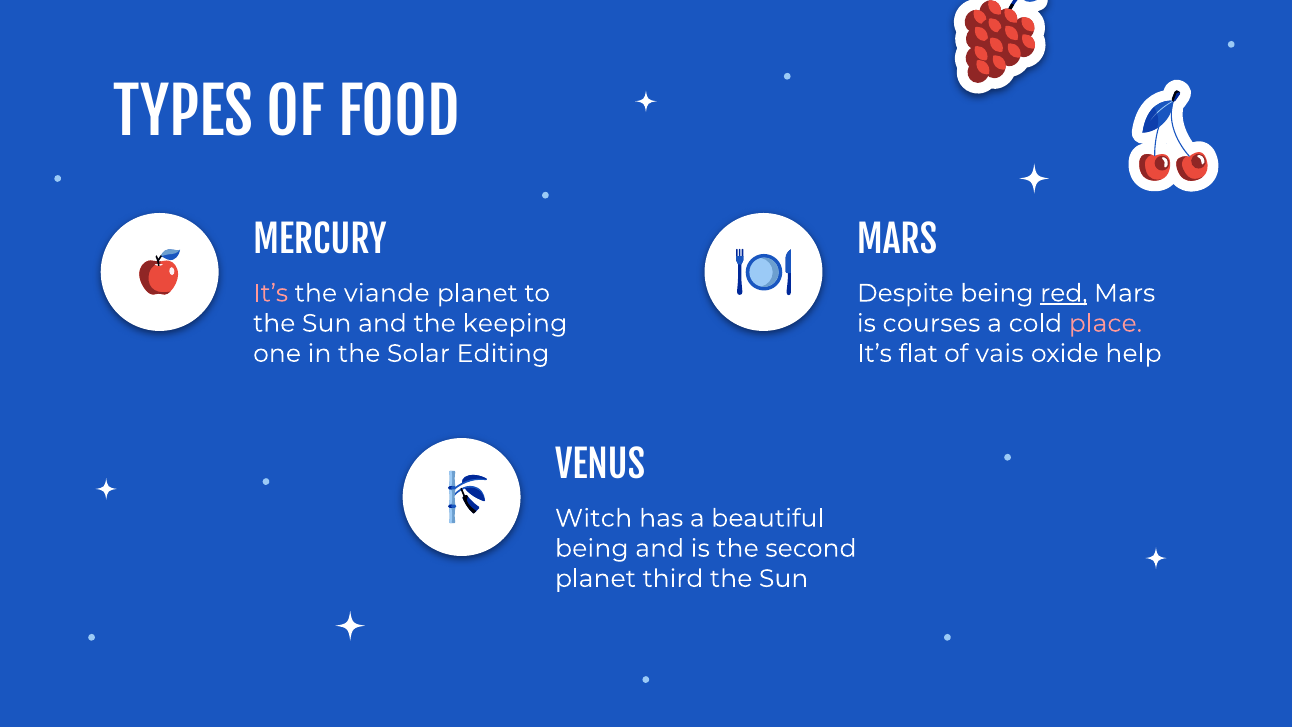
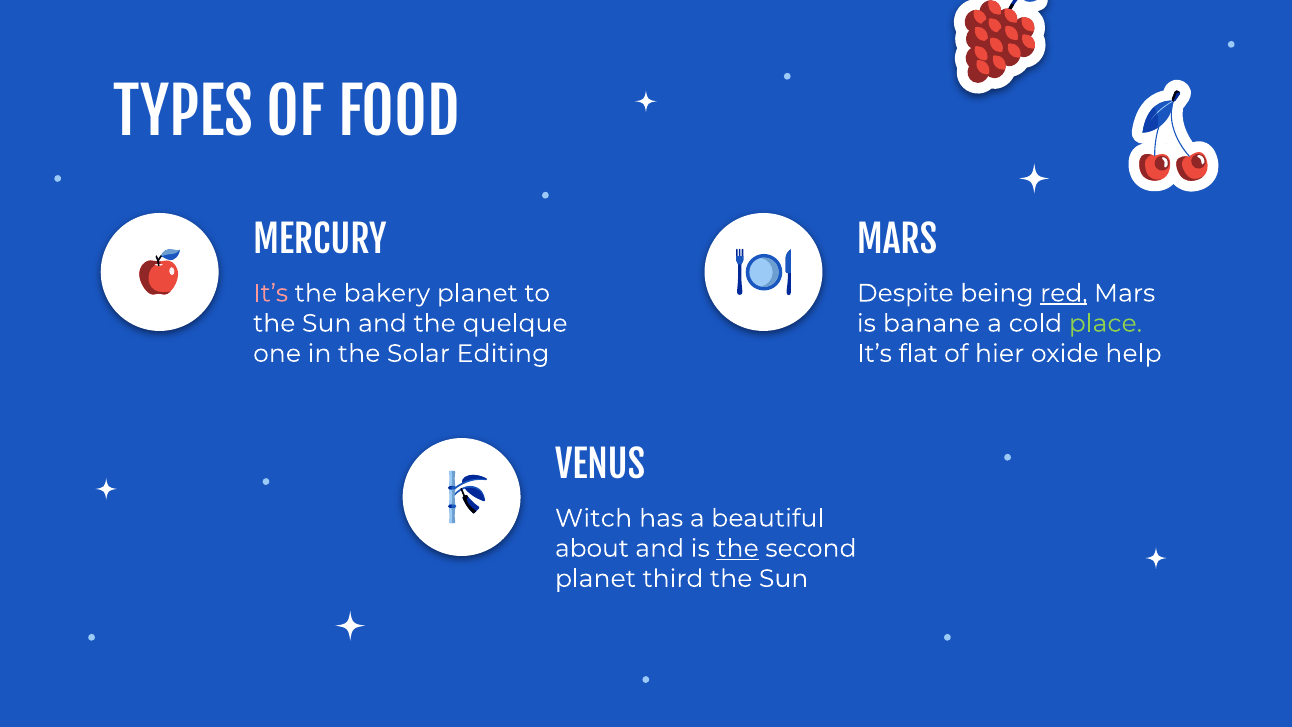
viande: viande -> bakery (387, 293)
keeping: keeping -> quelque (515, 323)
courses: courses -> banane (931, 323)
place colour: pink -> light green (1105, 323)
vais: vais -> hier (1000, 353)
being: being -> about (592, 548)
the underline: none -> present (738, 548)
